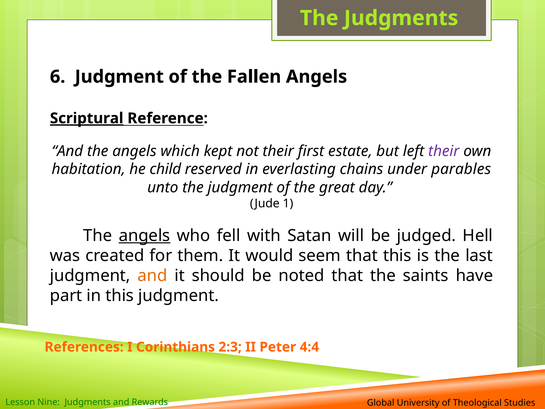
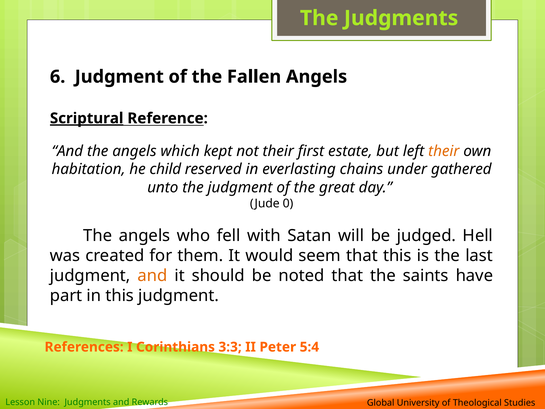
their colour: purple -> orange (444, 151)
parables: parables -> gathered (461, 169)
1: 1 -> 0 (288, 203)
angels underline: present -> none (145, 236)
2:3: 2:3 -> 3:3 (230, 347)
4:4: 4:4 -> 5:4 (309, 347)
